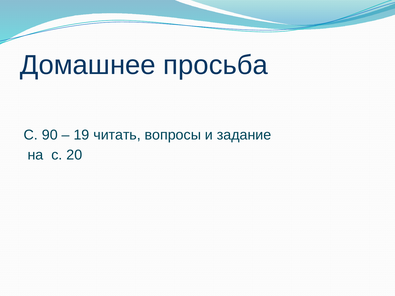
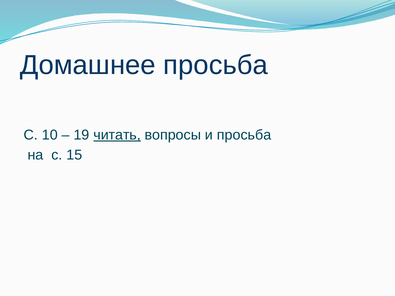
90: 90 -> 10 (50, 135)
читать underline: none -> present (117, 135)
и задание: задание -> просьба (244, 135)
20: 20 -> 15 (74, 155)
